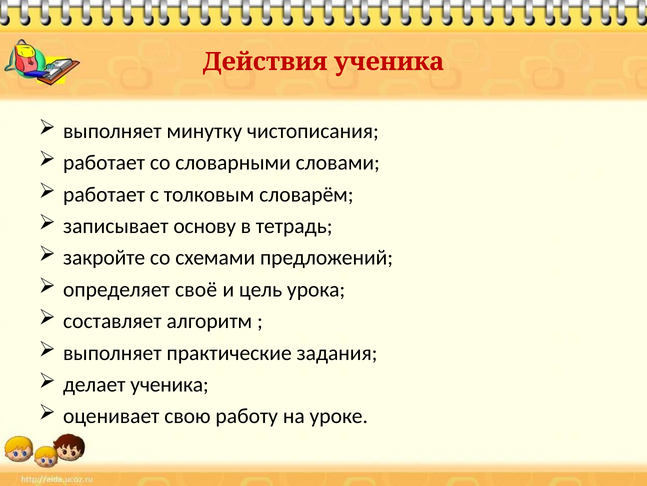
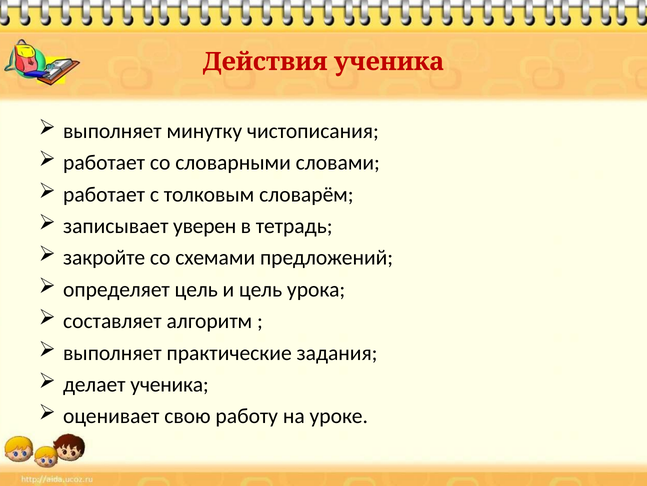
основу: основу -> уверен (205, 226)
определяет своё: своё -> цель (196, 289)
